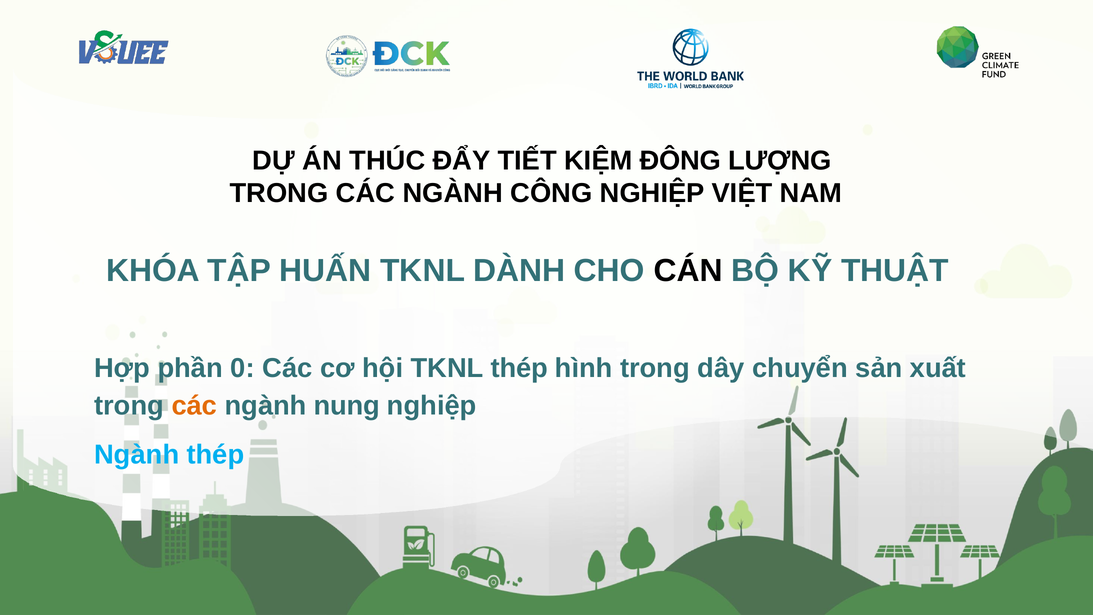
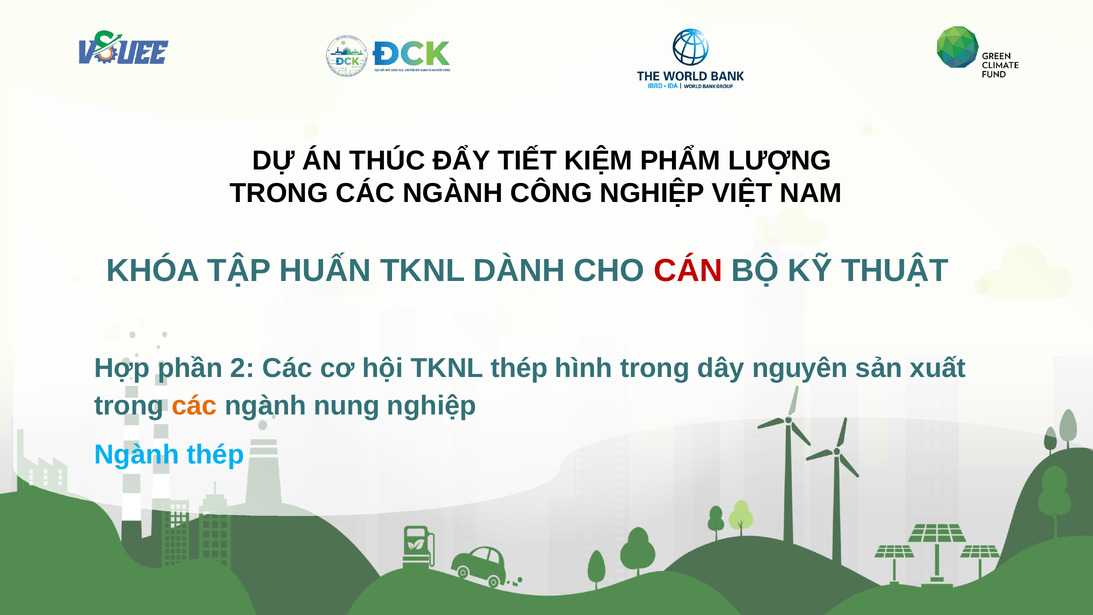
ĐÔNG: ĐÔNG -> PHẨM (680, 161)
CÁN colour: black -> red (688, 271)
0: 0 -> 2 (243, 368)
chuyển: chuyển -> nguyên (800, 368)
